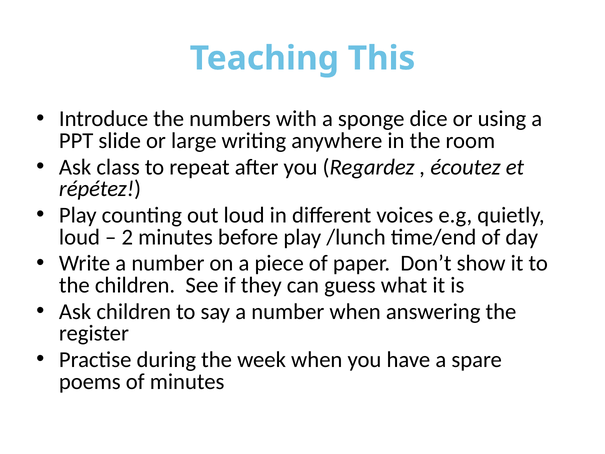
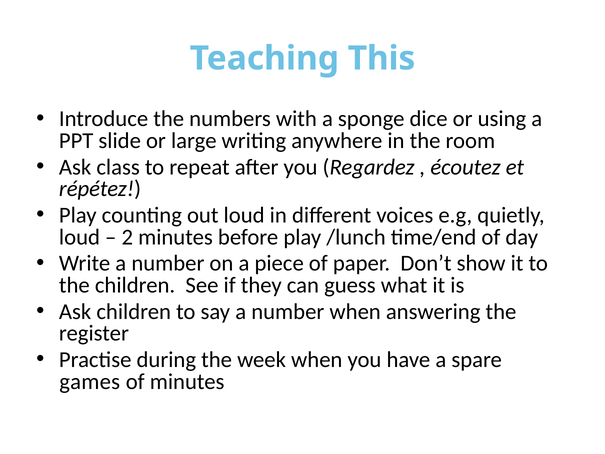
poems: poems -> games (90, 381)
